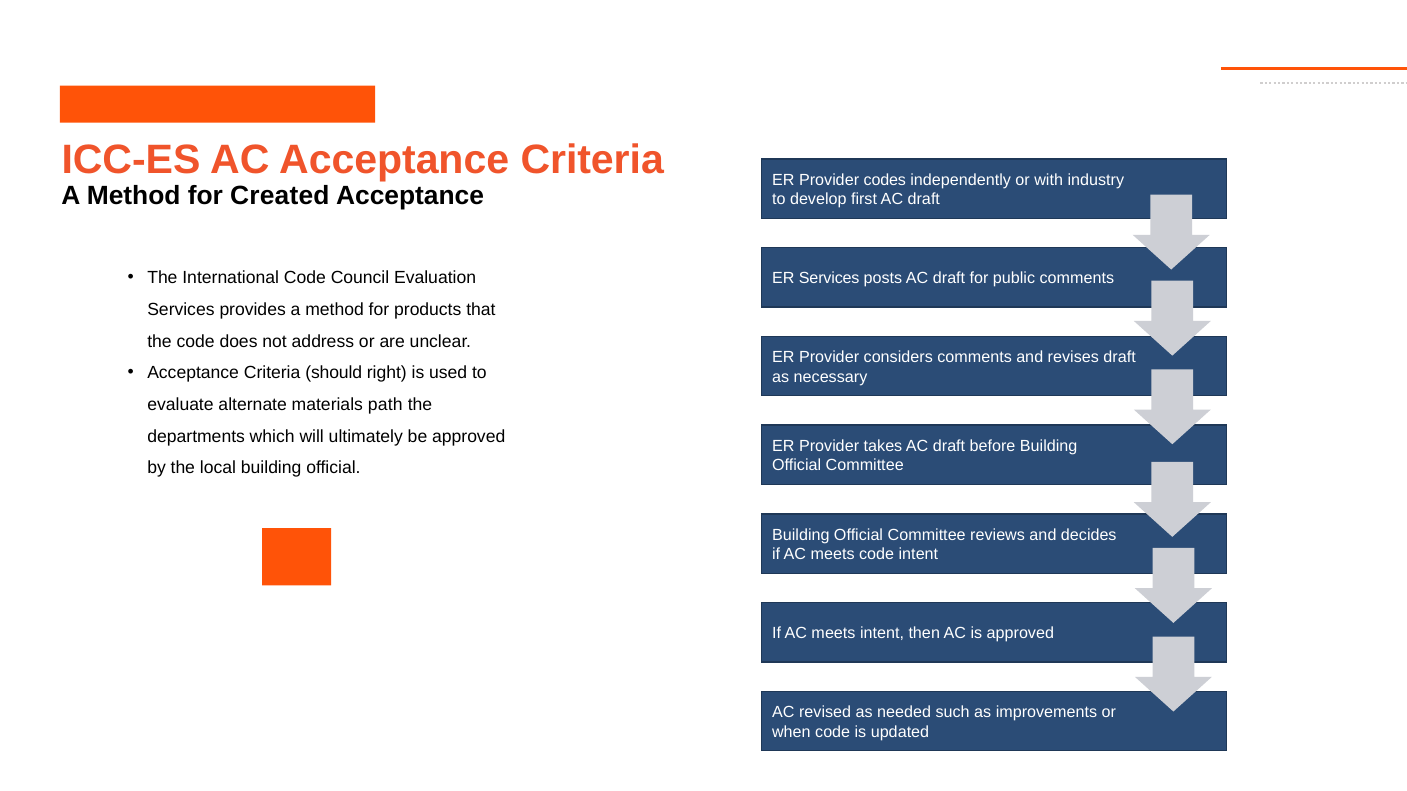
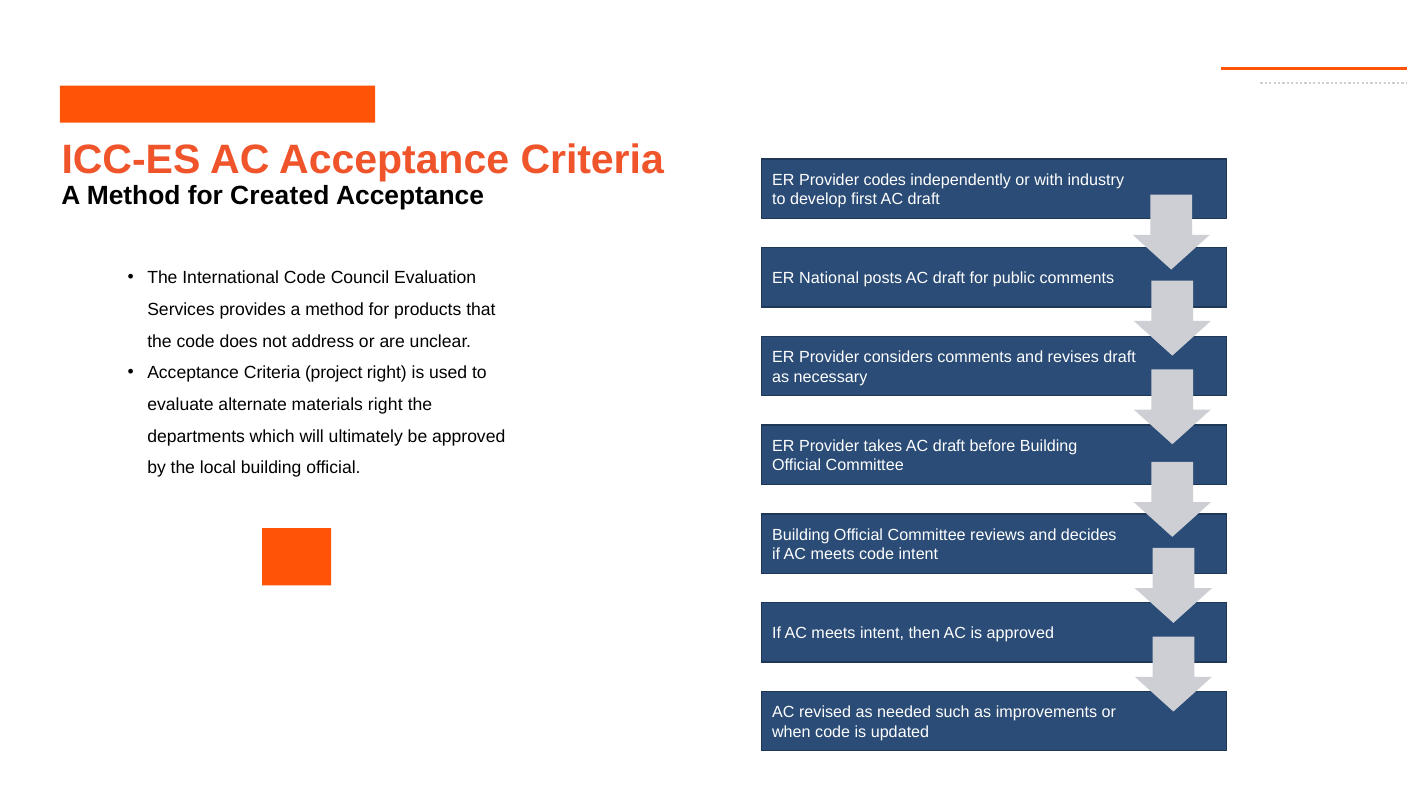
ER Services: Services -> National (829, 279)
should: should -> project (334, 373)
materials path: path -> right (385, 405)
